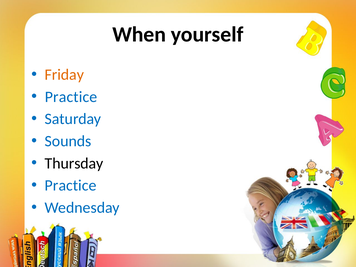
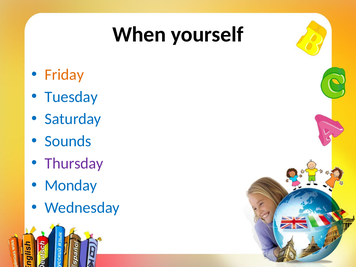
Practice: Practice -> Tuesday (71, 97)
Thursday colour: black -> purple (74, 163)
Practice: Practice -> Monday (71, 185)
